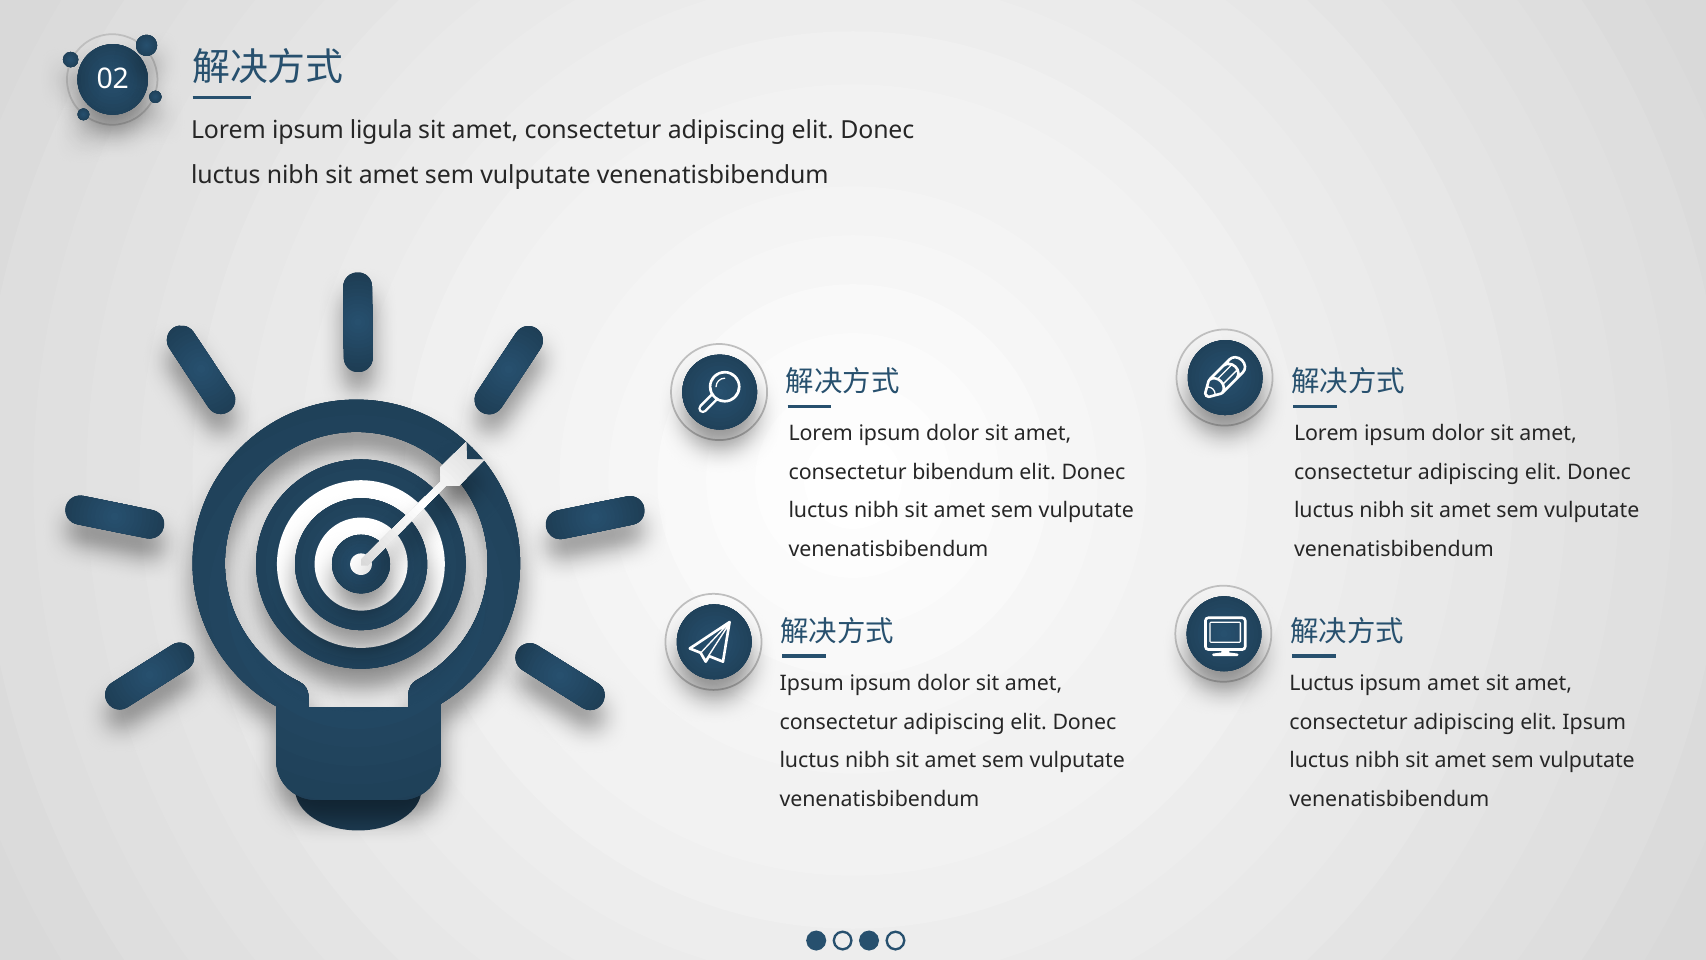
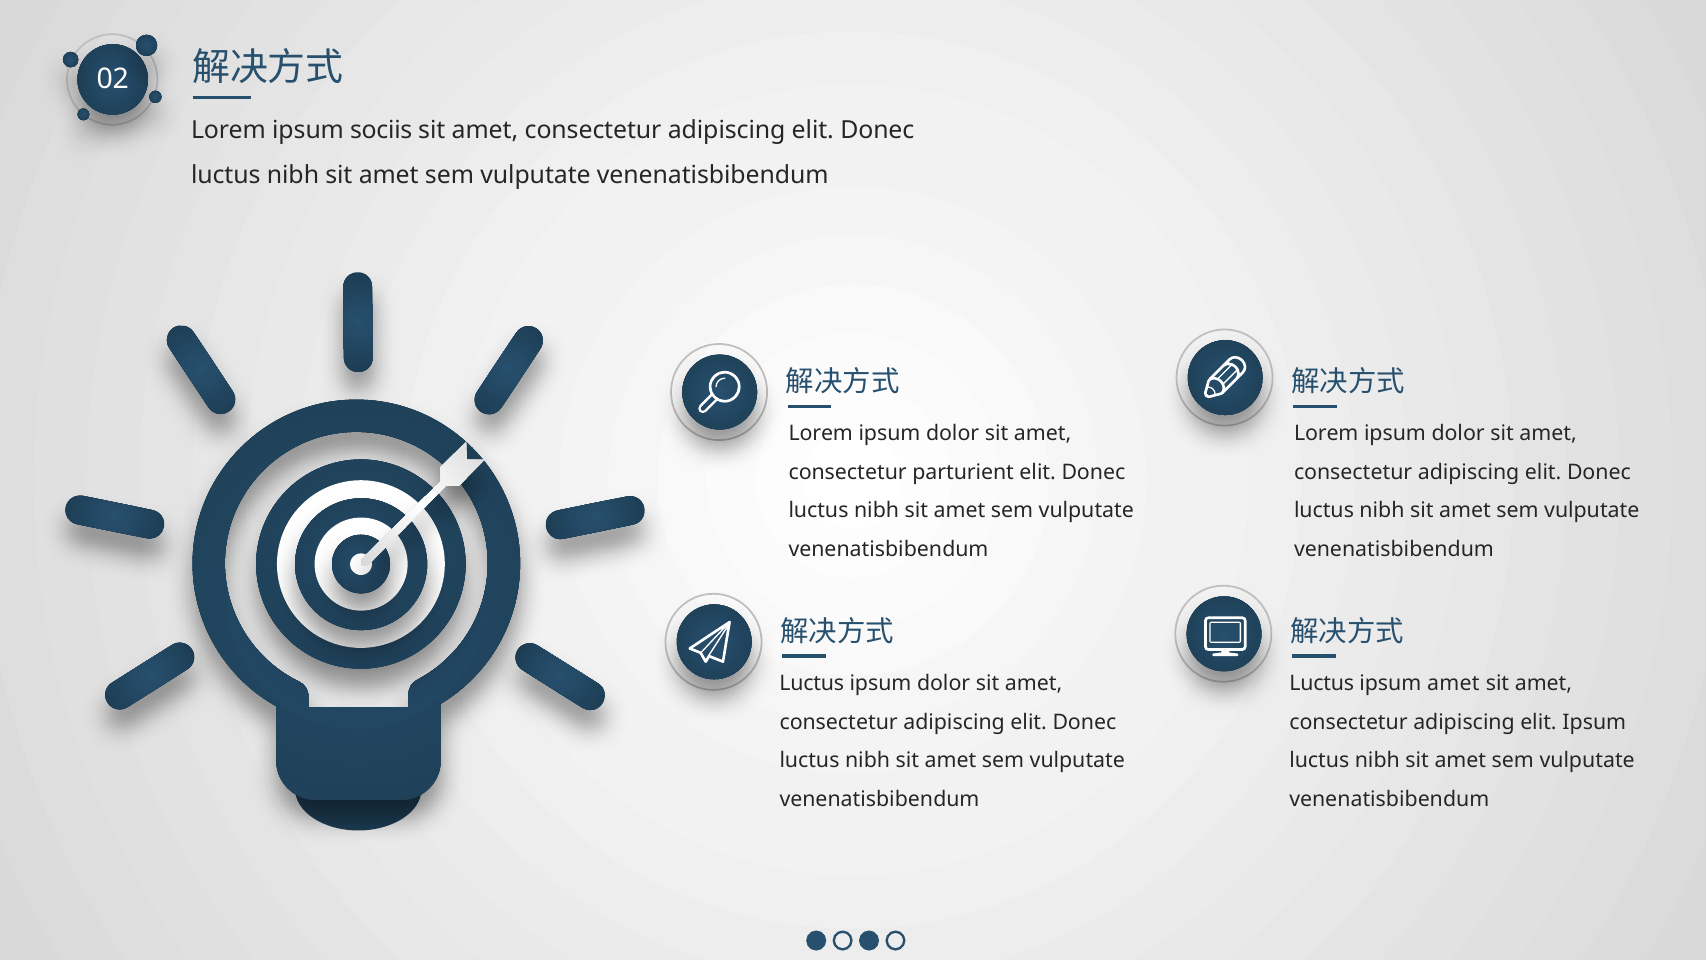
ligula: ligula -> sociis (381, 131)
bibendum: bibendum -> parturient (963, 472)
Ipsum: Ipsum -> Luctus (812, 683)
